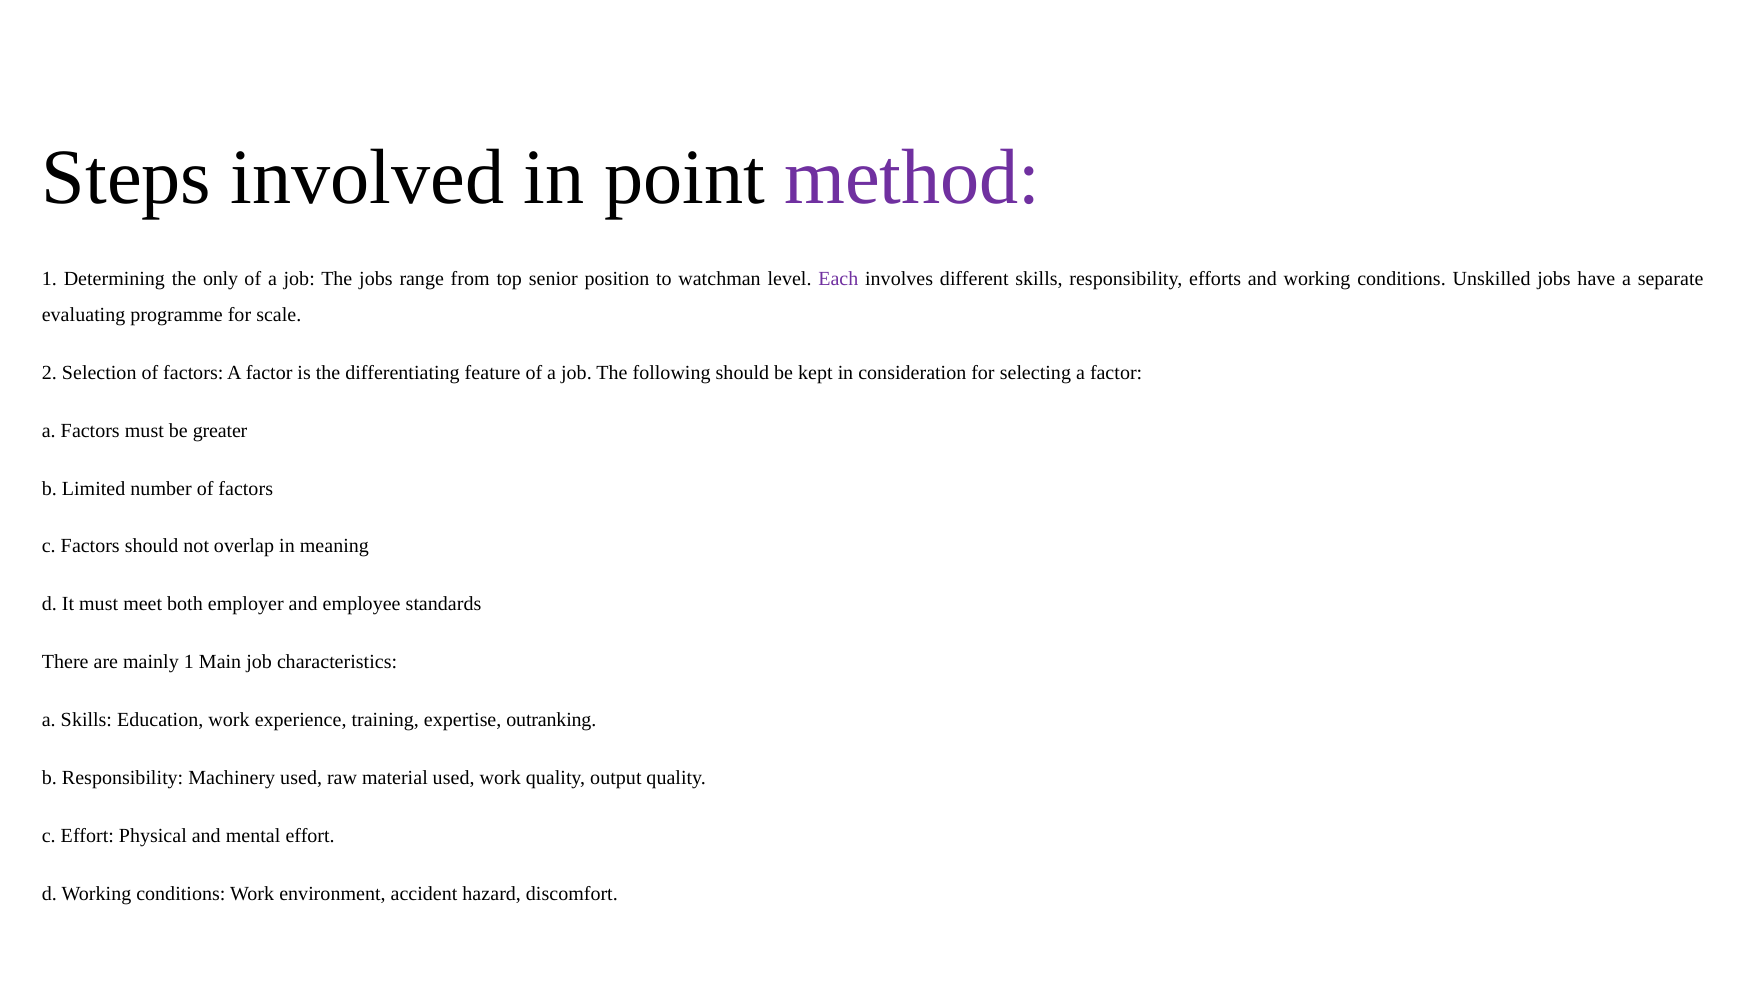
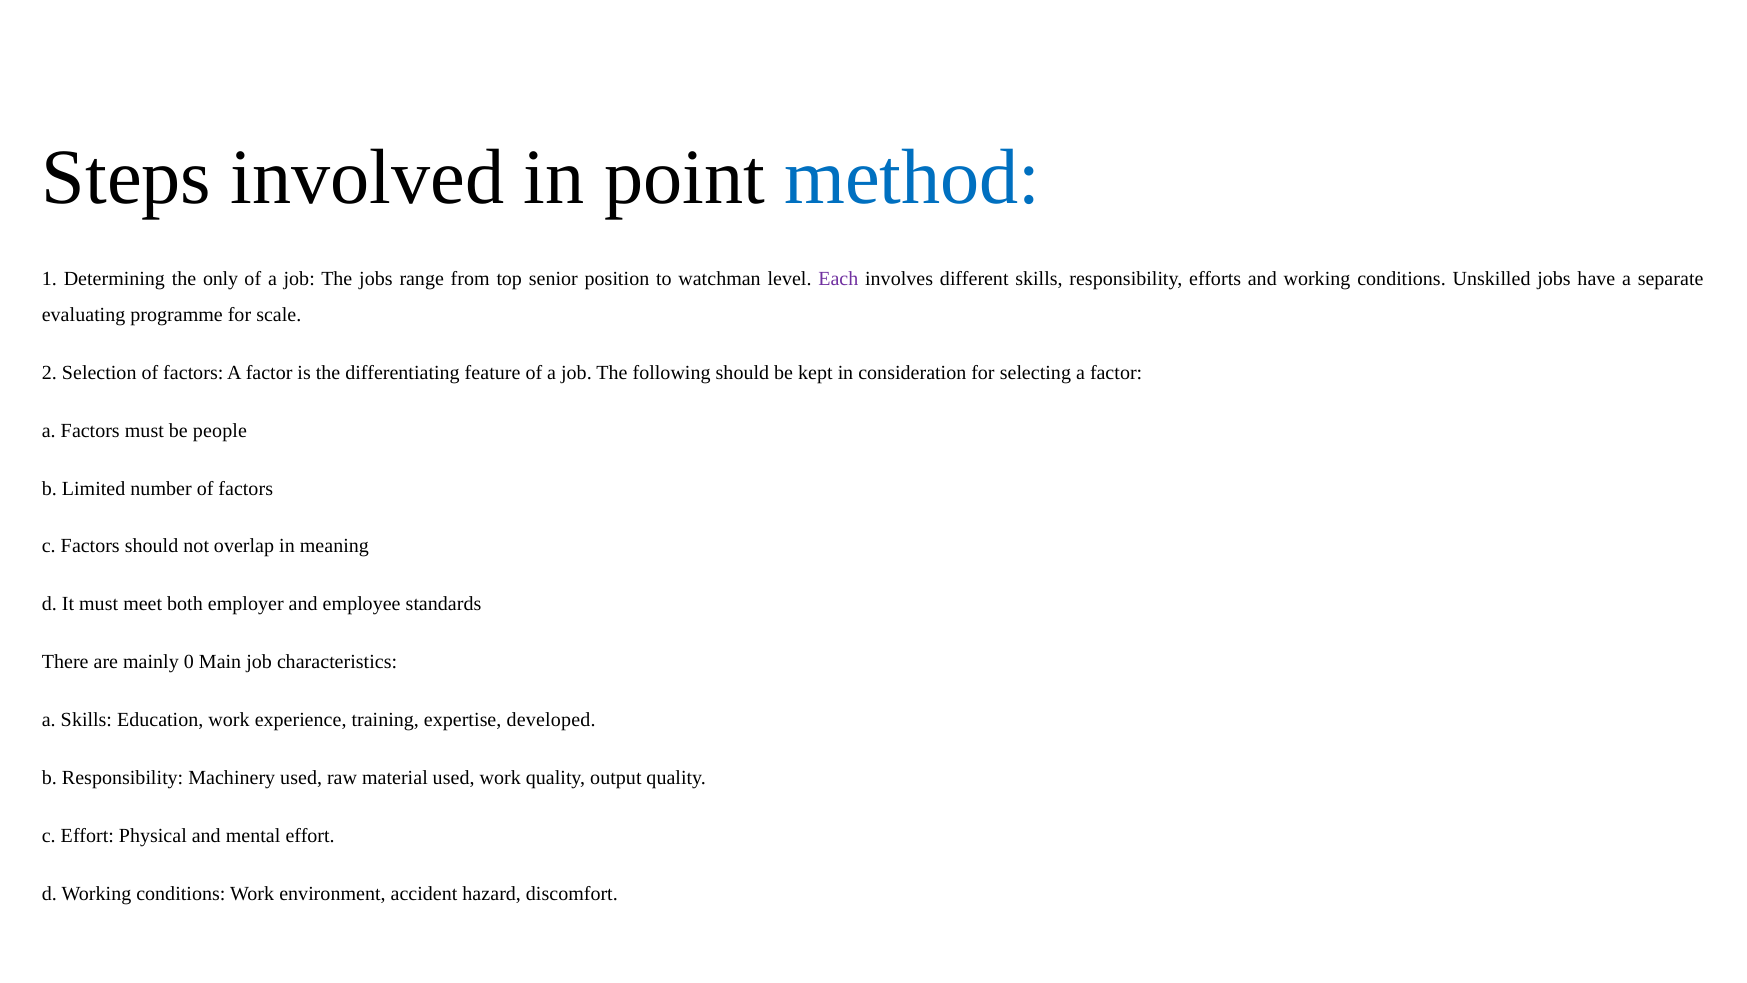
method colour: purple -> blue (912, 178)
greater: greater -> people (220, 430)
mainly 1: 1 -> 0 (189, 662)
outranking: outranking -> developed (551, 720)
